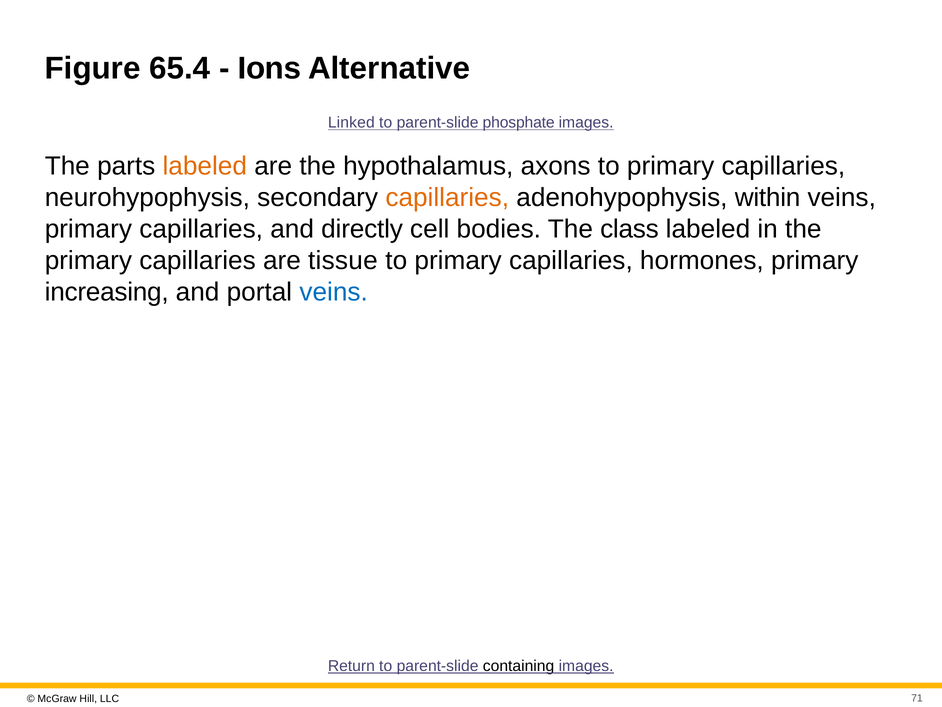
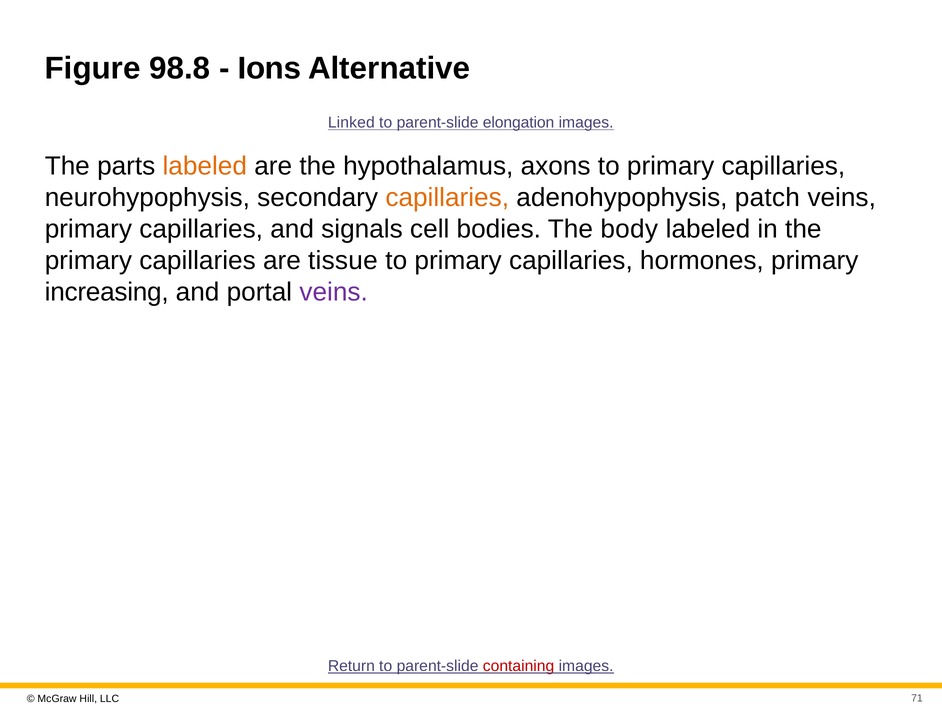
65.4: 65.4 -> 98.8 (180, 69)
phosphate: phosphate -> elongation (519, 123)
within: within -> patch (767, 198)
directly: directly -> signals (362, 229)
class: class -> body (629, 229)
veins colour: blue -> purple (334, 292)
containing colour: black -> red (519, 666)
